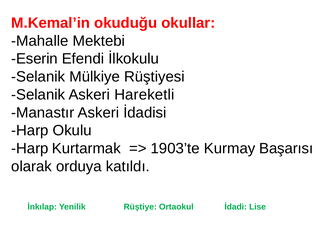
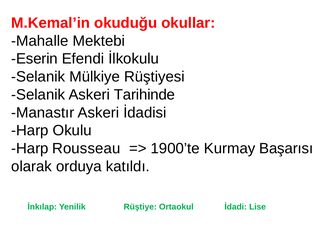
Hareketli: Hareketli -> Tarihinde (145, 95)
Kurtarmak: Kurtarmak -> Rousseau (86, 148)
1903’te: 1903’te -> 1900’te (175, 148)
